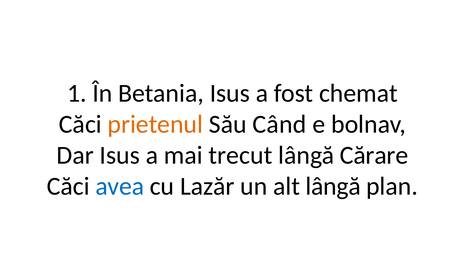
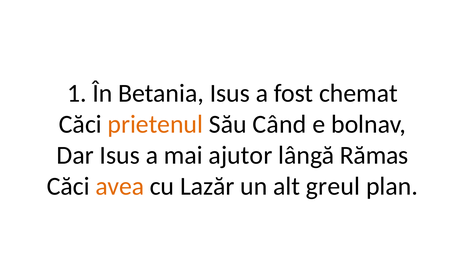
trecut: trecut -> ajutor (240, 155)
Cărare: Cărare -> Rămas (374, 155)
avea colour: blue -> orange (120, 186)
alt lângă: lângă -> greul (333, 186)
